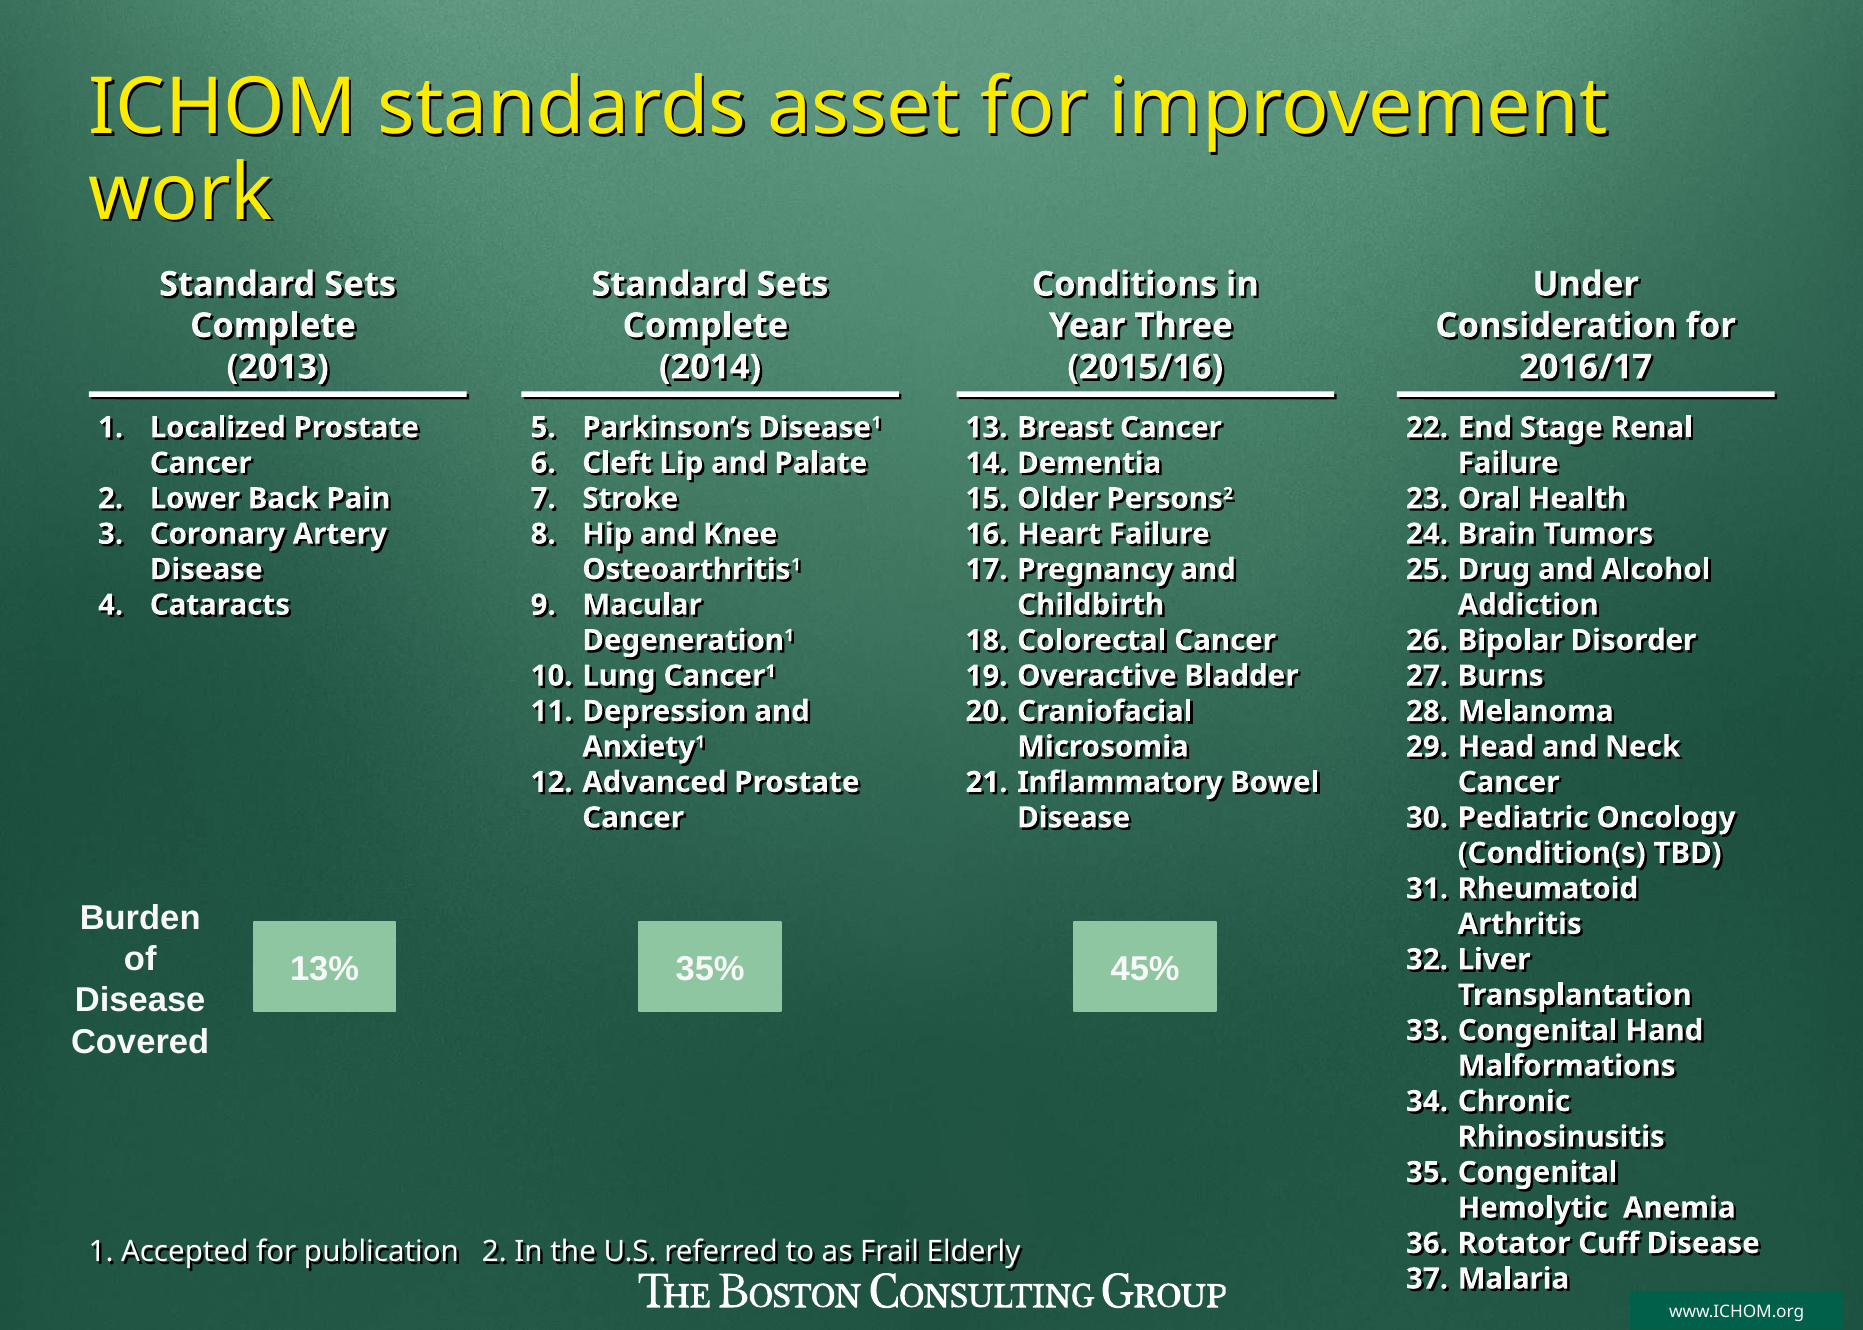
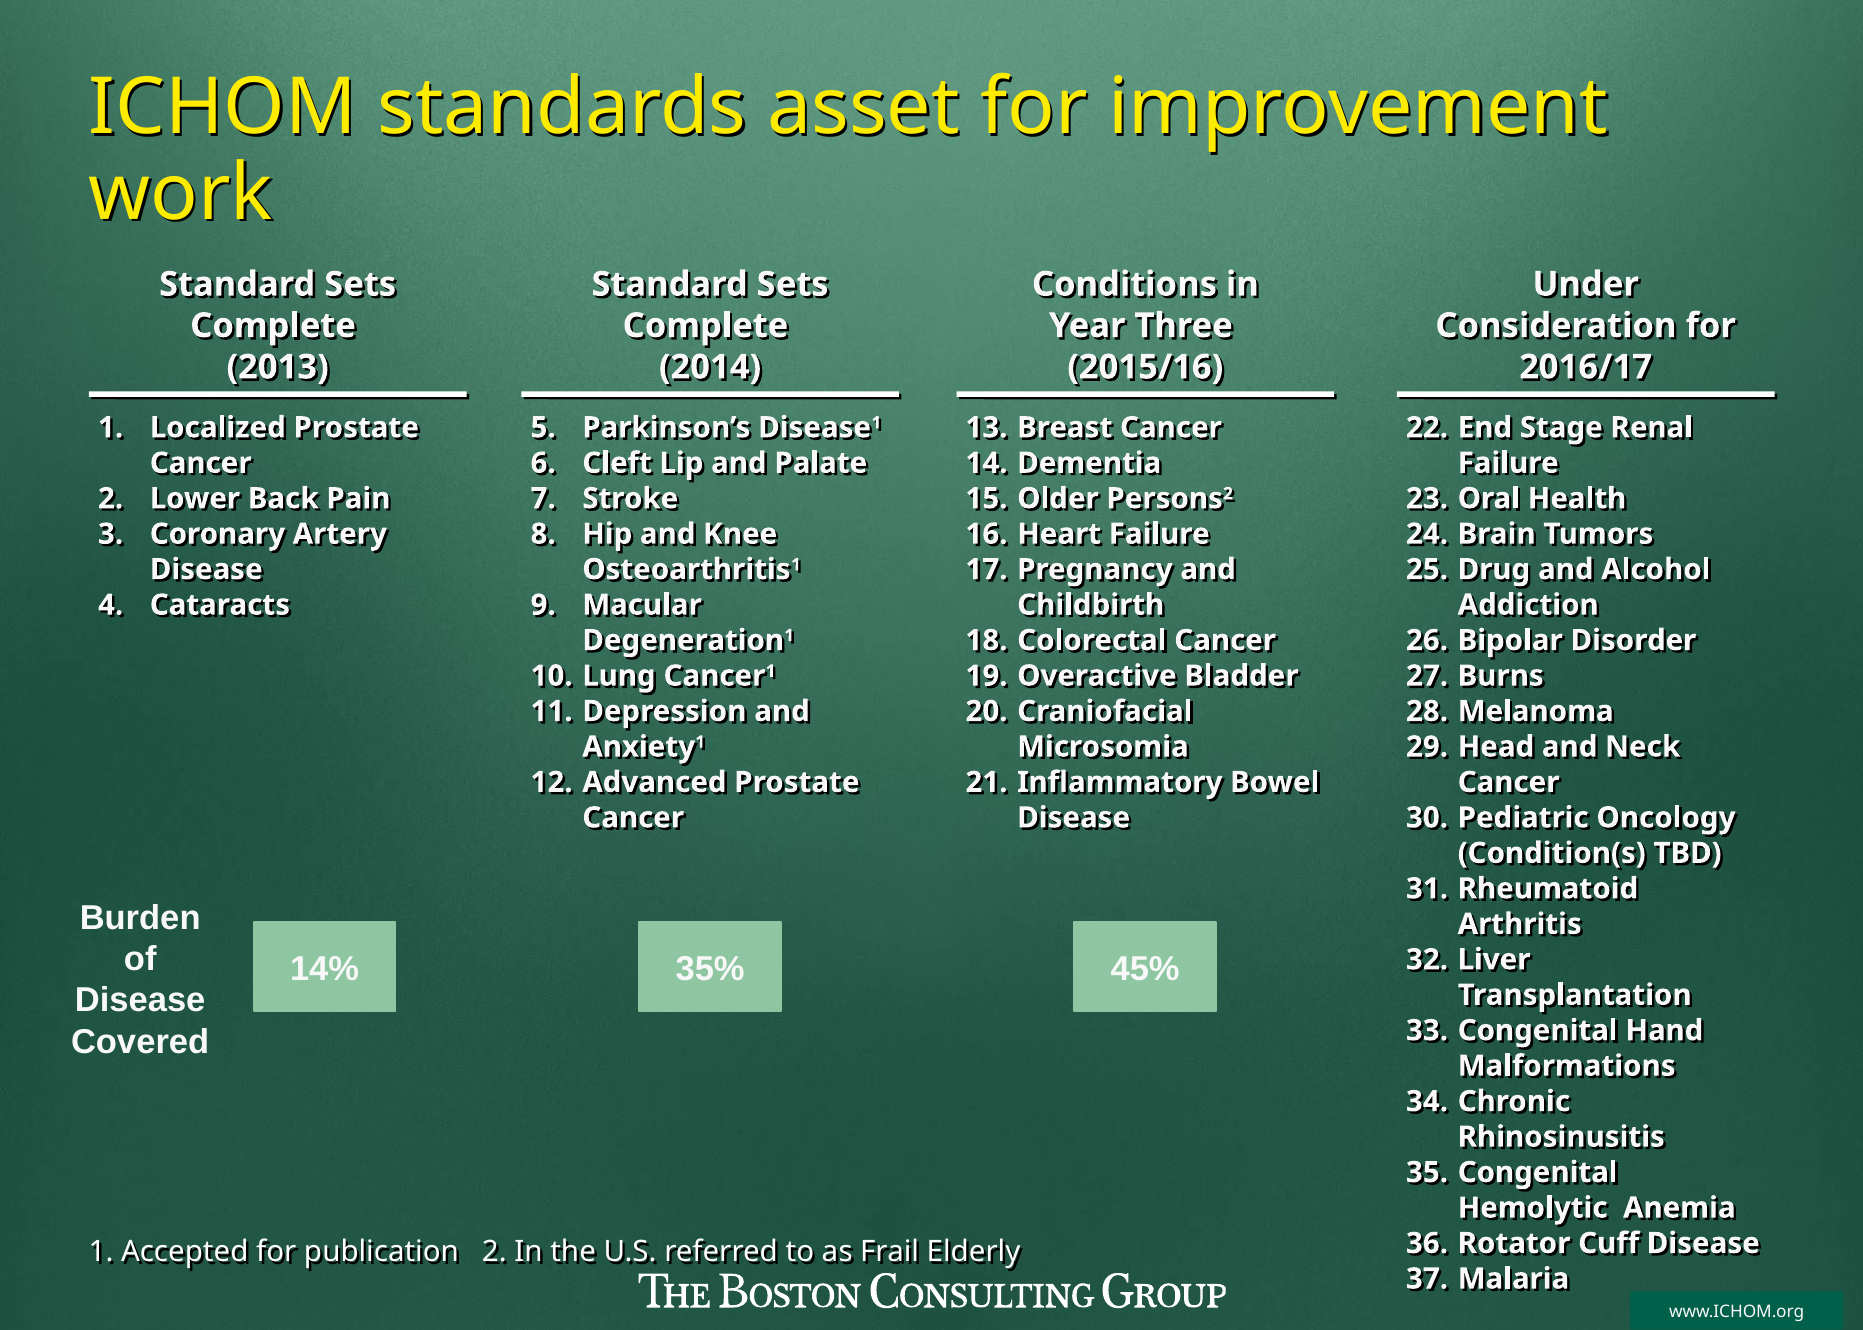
13%: 13% -> 14% (325, 969)
